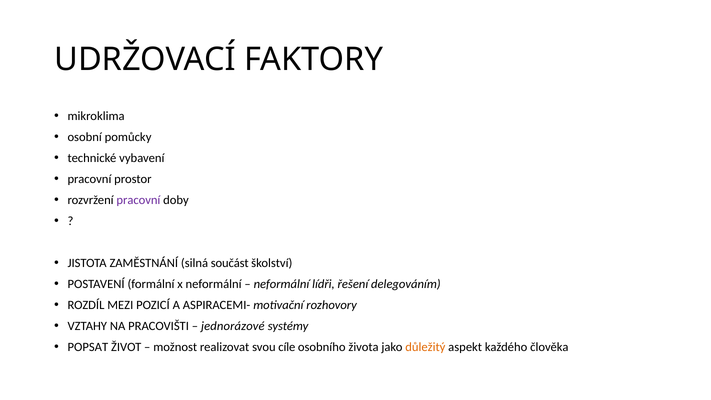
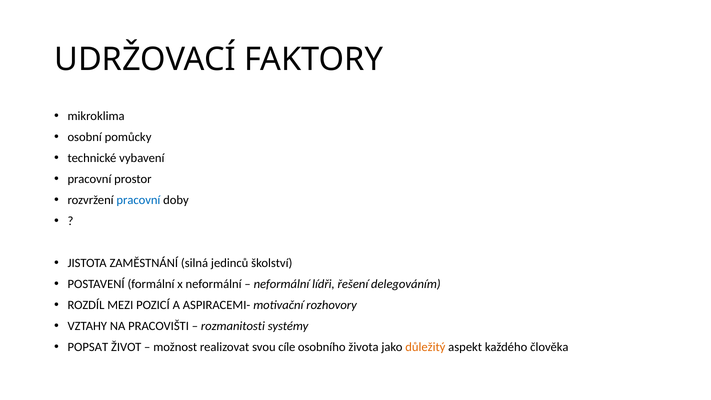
pracovní colour: purple -> blue (138, 200)
součást: součást -> jedinců (230, 263)
jednorázové: jednorázové -> rozmanitosti (233, 326)
